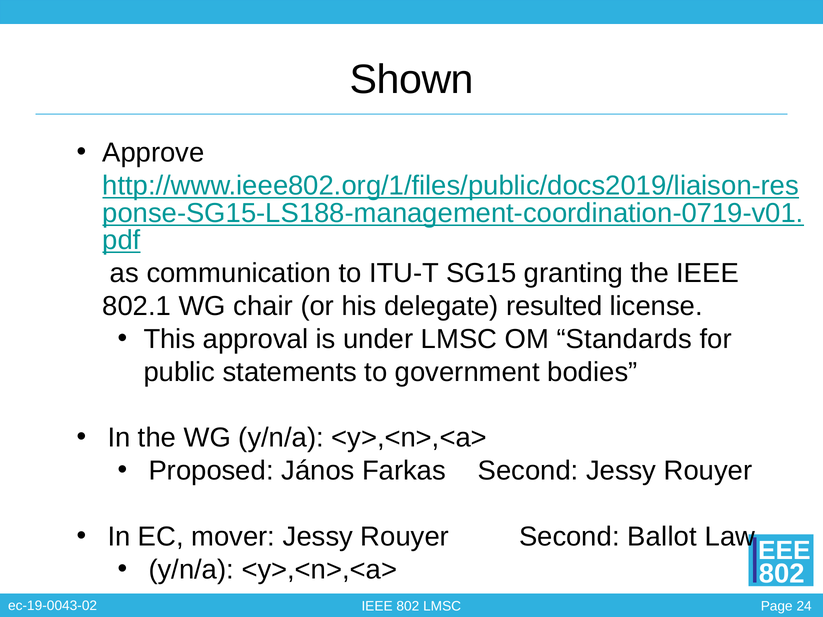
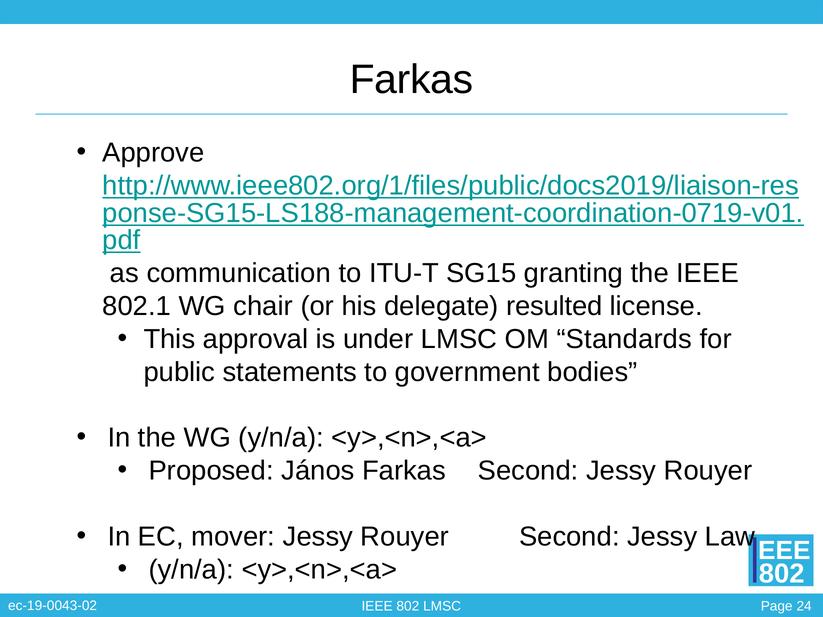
Shown: Shown -> Farkas (412, 80)
Rouyer Second Ballot: Ballot -> Jessy (662, 537)
